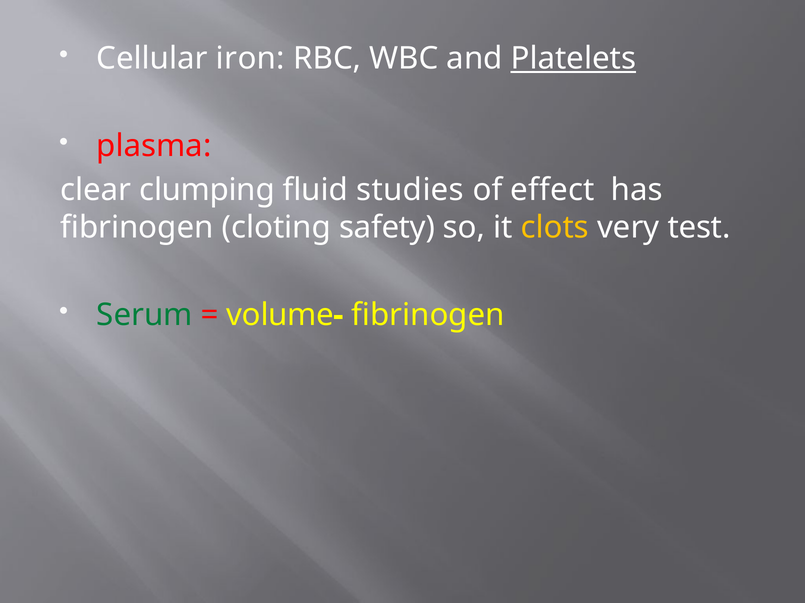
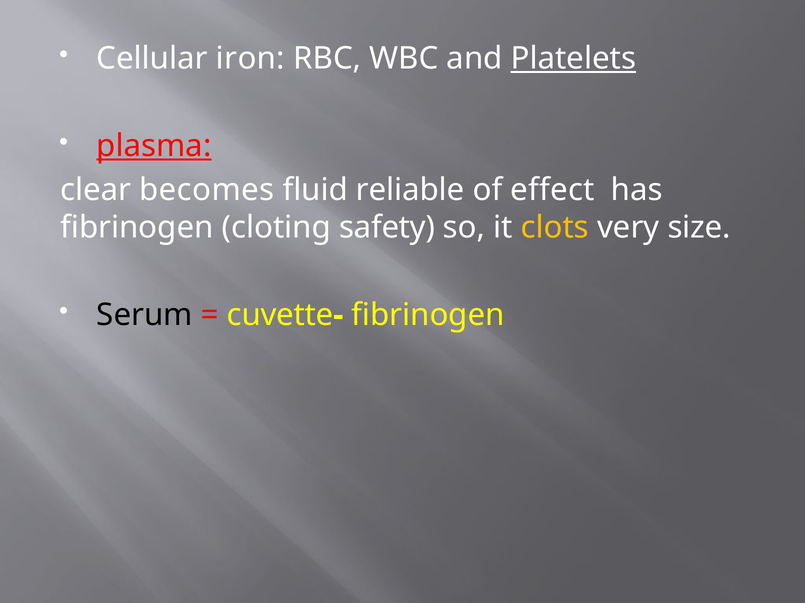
plasma underline: none -> present (154, 146)
clumping: clumping -> becomes (207, 190)
studies: studies -> reliable (410, 190)
test: test -> size (699, 228)
Serum colour: green -> black (145, 315)
volume: volume -> cuvette (280, 315)
